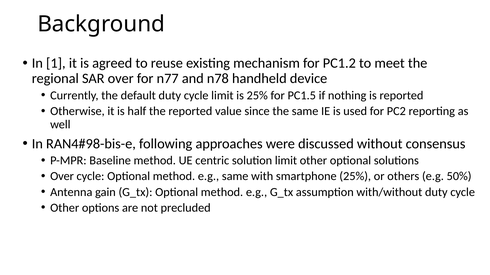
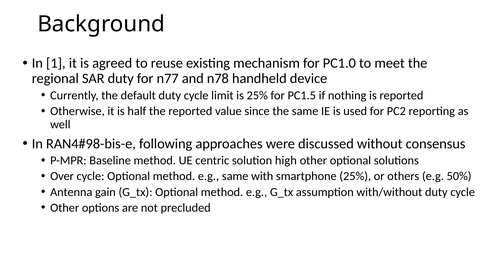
PC1.2: PC1.2 -> PC1.0 (339, 63)
SAR over: over -> duty (121, 79)
solution limit: limit -> high (286, 161)
